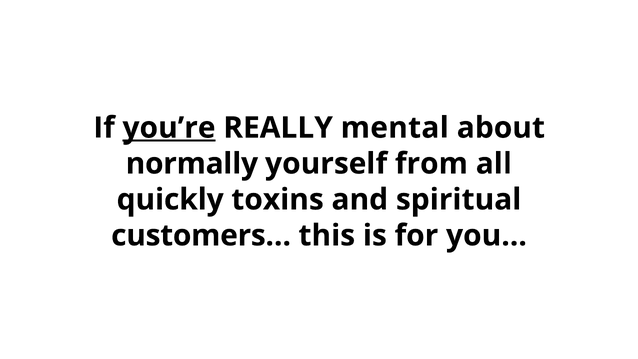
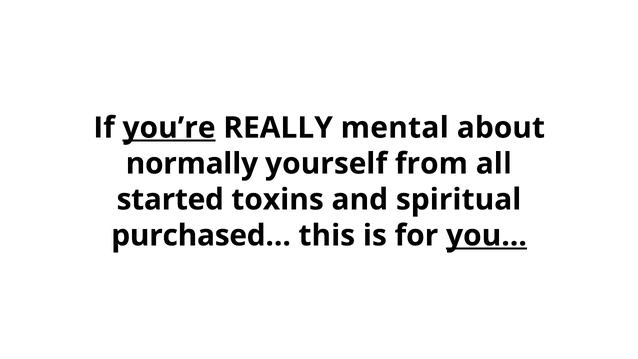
quickly: quickly -> started (170, 200)
customers…: customers… -> purchased… (201, 235)
you underline: none -> present (486, 235)
